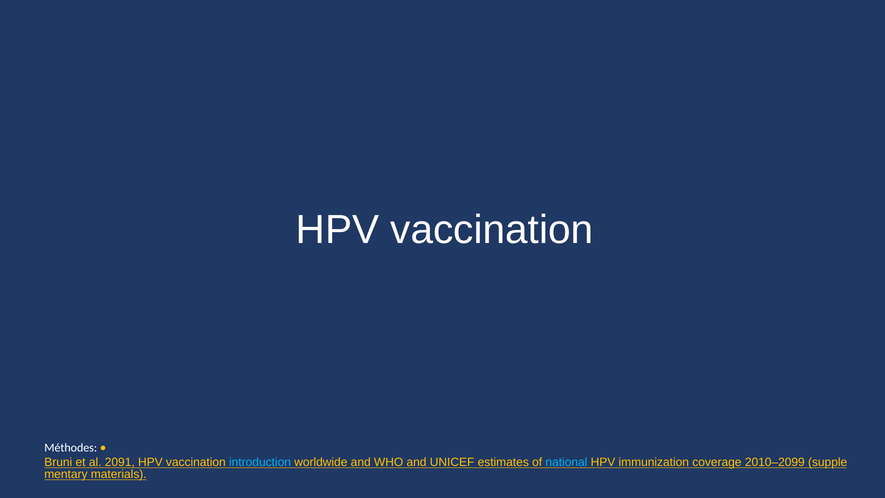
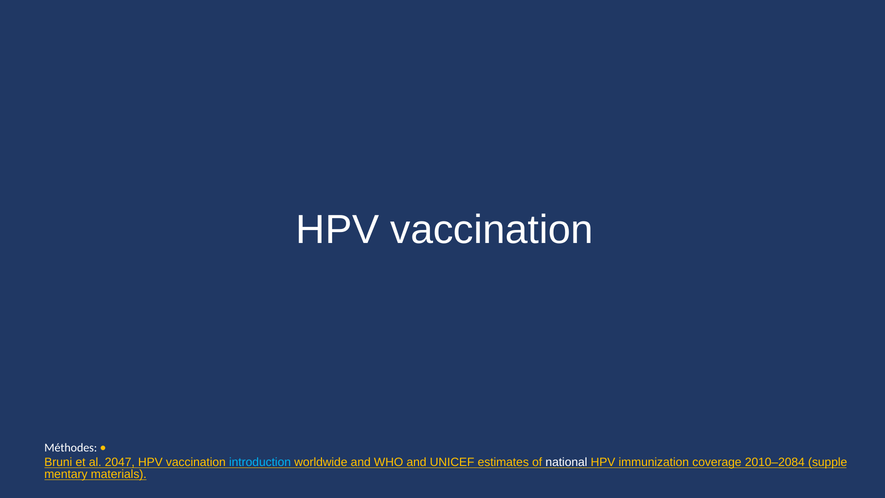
2091: 2091 -> 2047 (120, 462)
national colour: light blue -> white (566, 462)
2010–2099: 2010–2099 -> 2010–2084 (775, 462)
